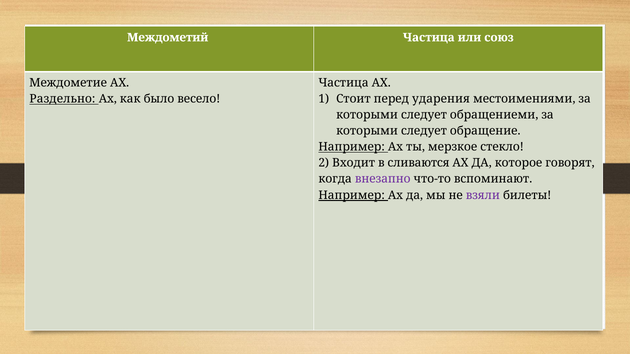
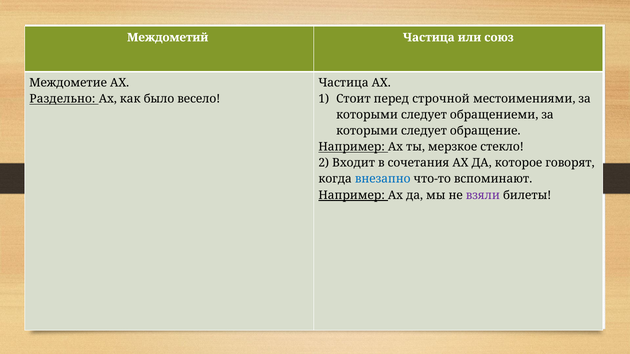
ударения: ударения -> строчной (441, 99)
сливаются: сливаются -> сочетания (419, 163)
внезапно colour: purple -> blue (383, 179)
